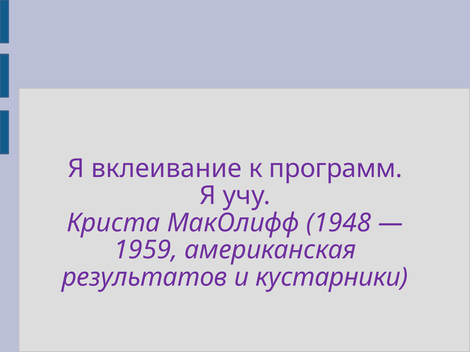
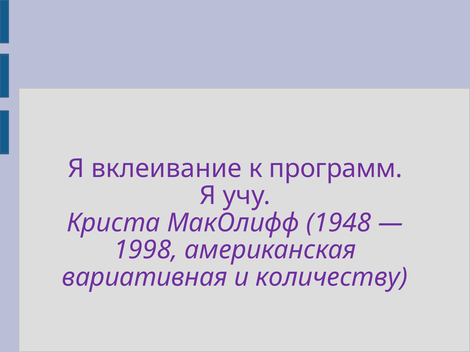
1959: 1959 -> 1998 (146, 250)
результатов: результатов -> вариативная (145, 278)
кустарники: кустарники -> количеству (332, 278)
